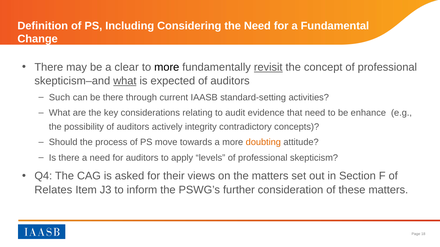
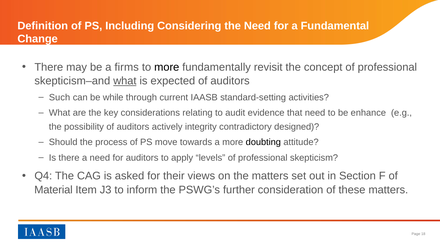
clear: clear -> firms (127, 67)
revisit underline: present -> none (268, 67)
be there: there -> while (113, 98)
concepts: concepts -> designed (297, 127)
doubting colour: orange -> black (263, 143)
Relates: Relates -> Material (53, 190)
